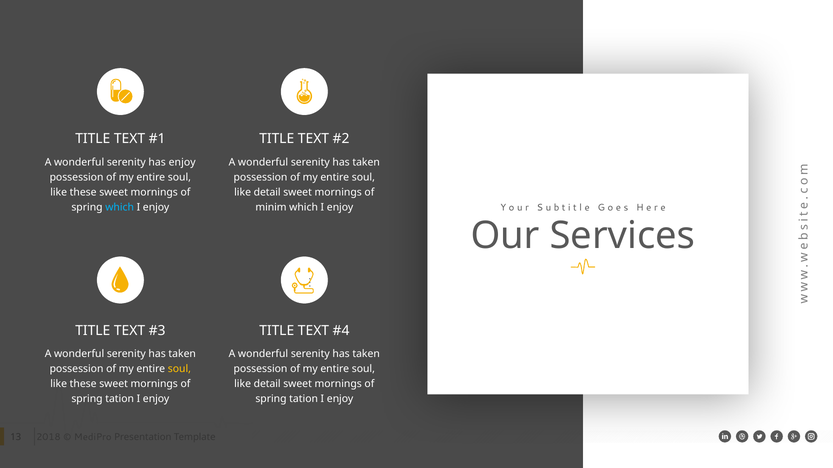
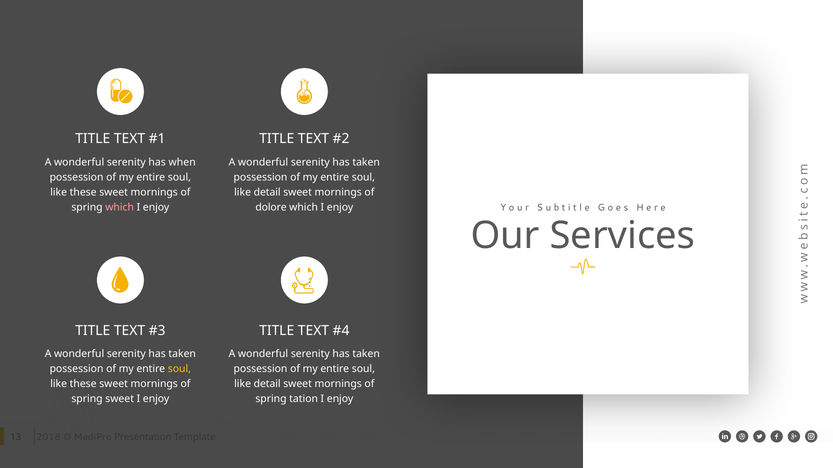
has enjoy: enjoy -> when (182, 162)
which colour: light blue -> pink (120, 207)
minim: minim -> dolore (271, 207)
tation: tation -> sweet (120, 399)
